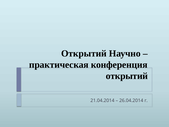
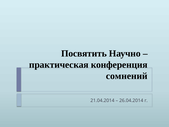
Открытий: Открытий -> Посвятить (84, 53)
открытий: открытий -> сомнений (127, 76)
